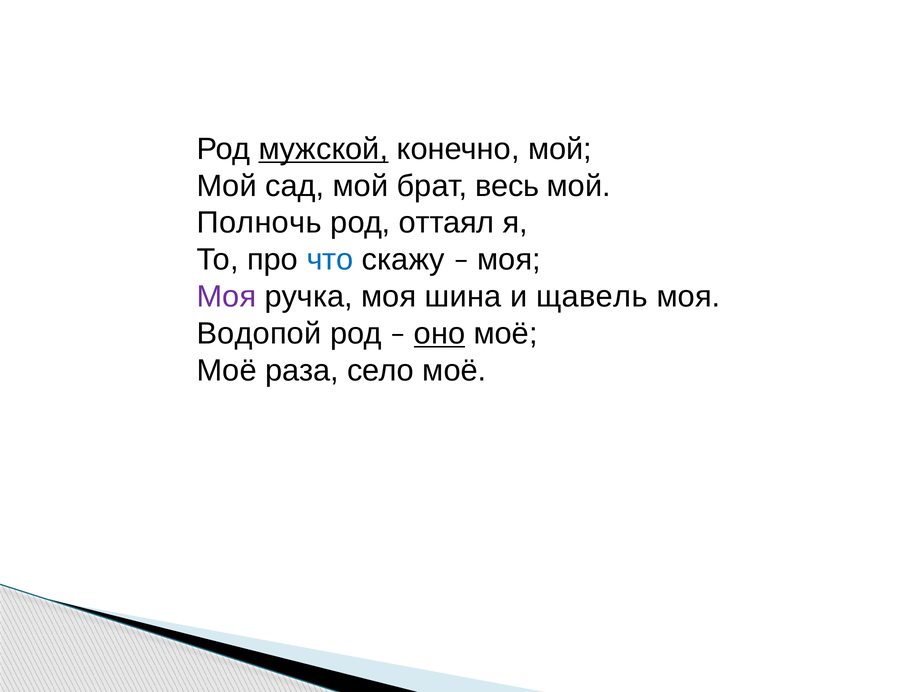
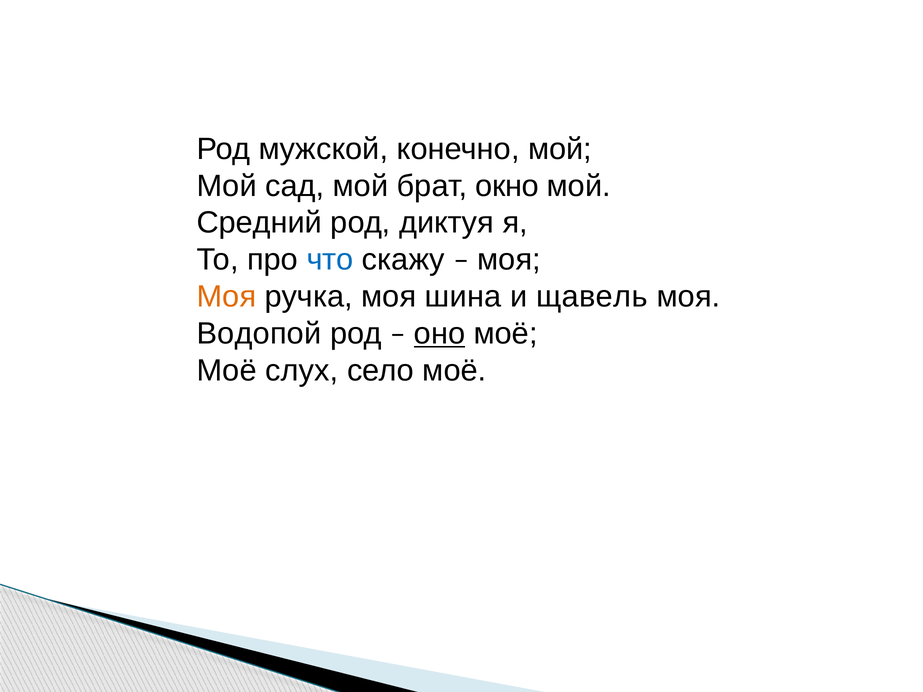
мужской underline: present -> none (323, 149)
весь: весь -> окно (507, 186)
Полночь: Полночь -> Средний (259, 223)
оттаял: оттаял -> диктуя (446, 223)
Моя colour: purple -> orange (226, 297)
раза: раза -> слух (302, 371)
